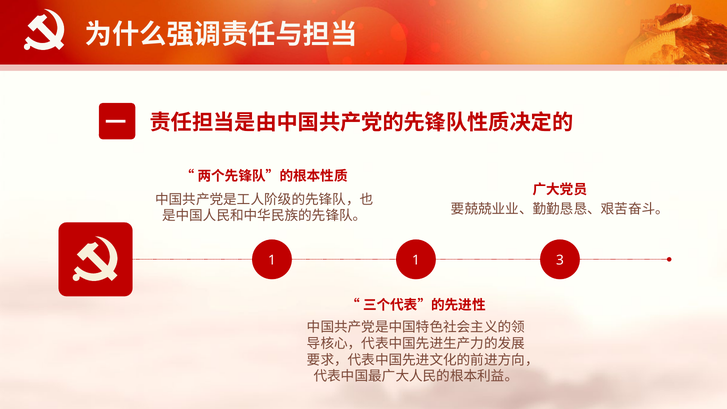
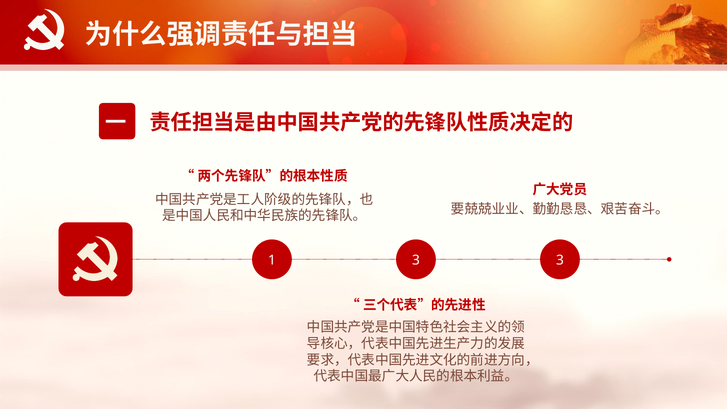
1 1: 1 -> 3 (416, 260)
